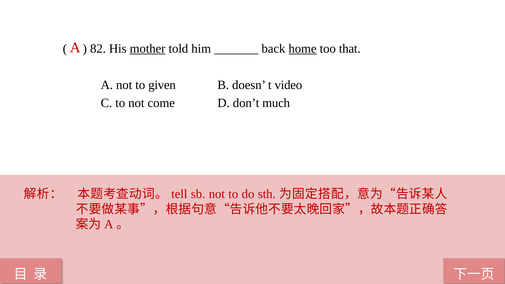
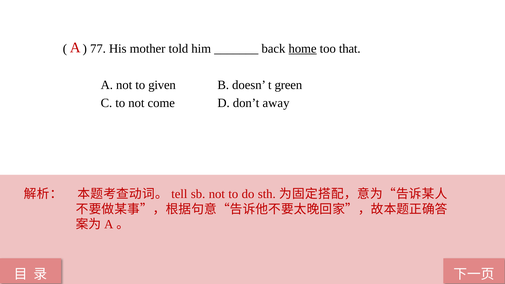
82: 82 -> 77 (98, 49)
mother underline: present -> none (148, 49)
video: video -> green (288, 85)
much: much -> away (276, 103)
